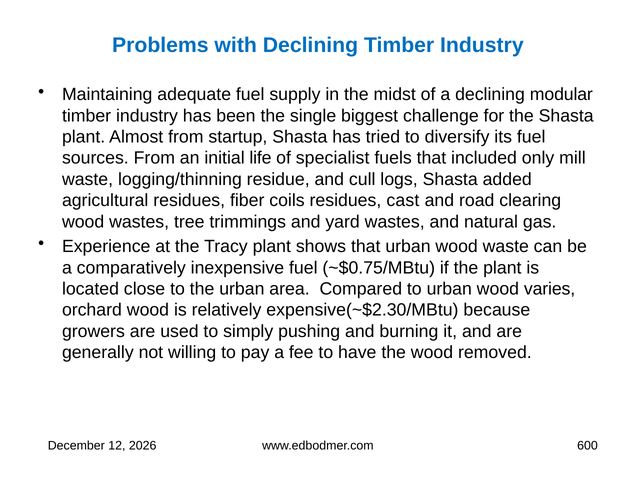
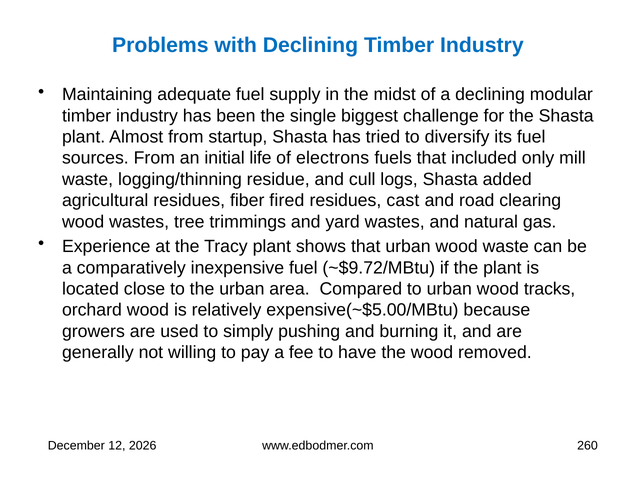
specialist: specialist -> electrons (333, 158)
coils: coils -> fired (287, 201)
~$0.75/MBtu: ~$0.75/MBtu -> ~$9.72/MBtu (379, 268)
varies: varies -> tracks (550, 289)
expensive(~$2.30/MBtu: expensive(~$2.30/MBtu -> expensive(~$5.00/MBtu (362, 310)
600: 600 -> 260 (587, 446)
